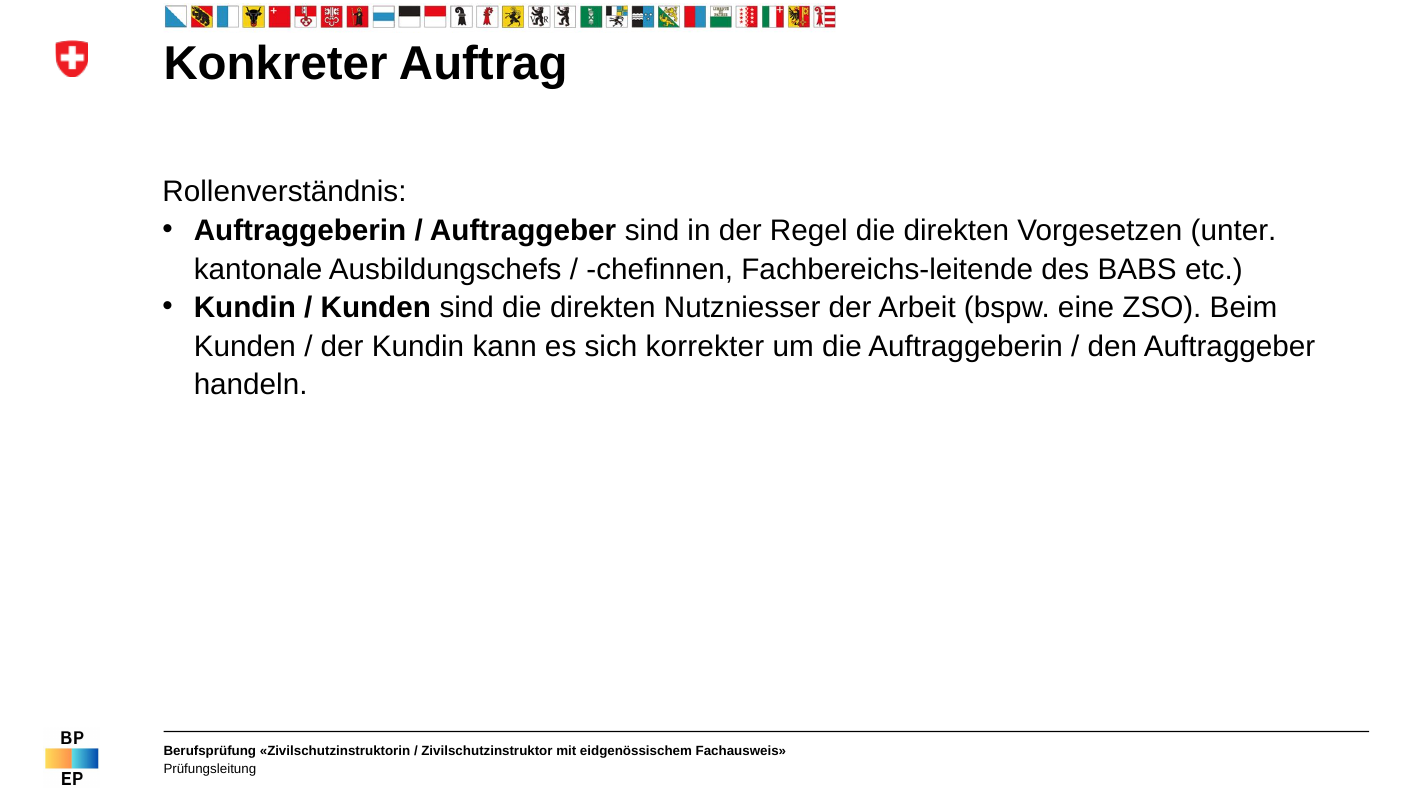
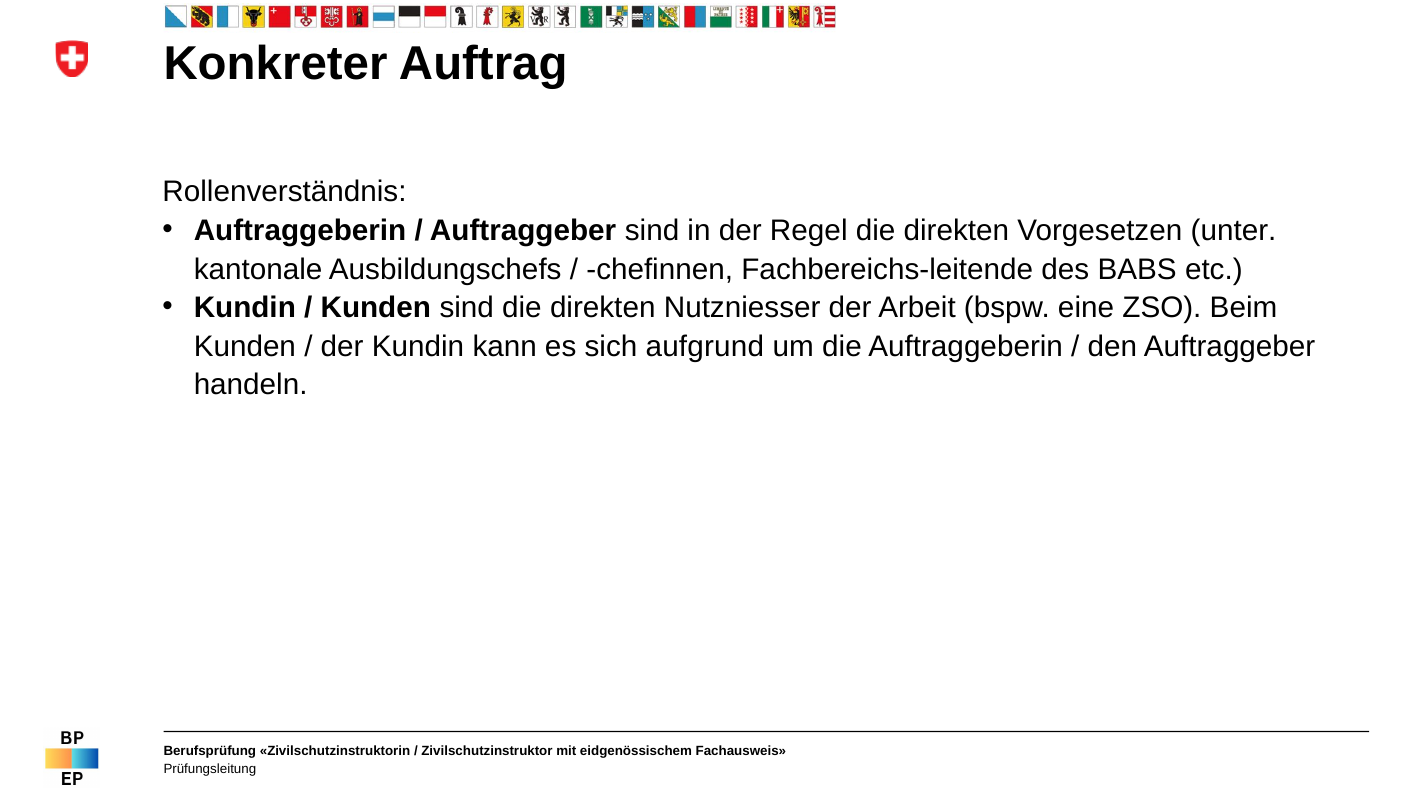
korrekter: korrekter -> aufgrund (705, 346)
